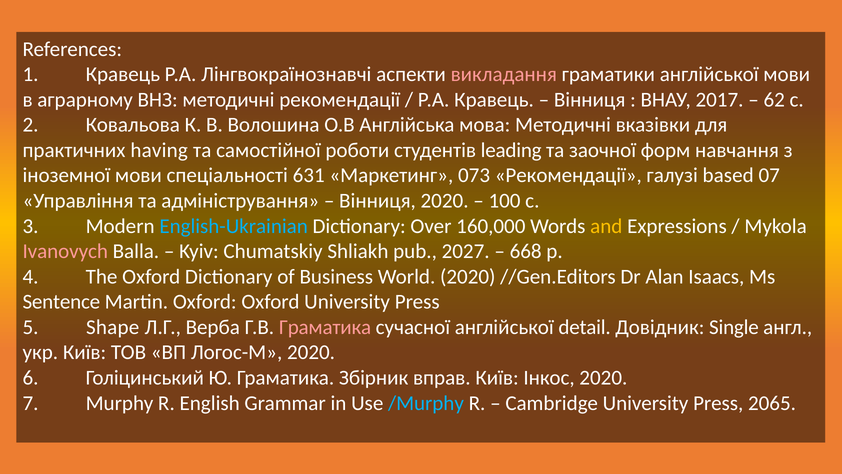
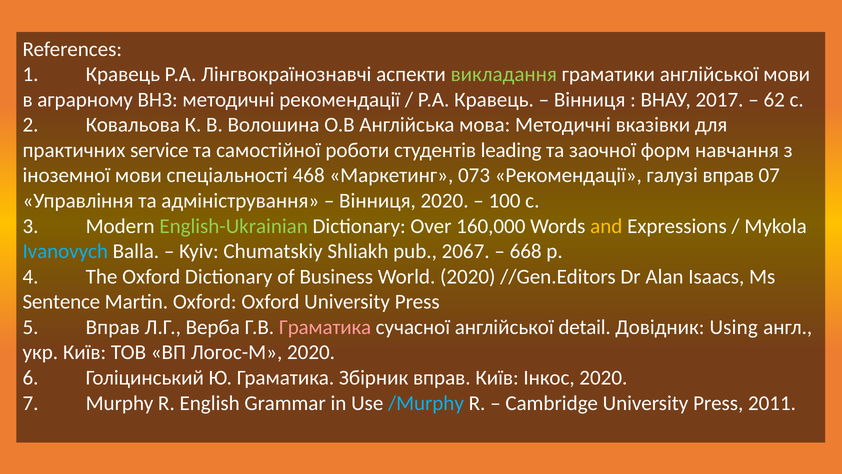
викладання colour: pink -> light green (504, 74)
having: having -> service (159, 150)
631: 631 -> 468 (309, 175)
галузі based: based -> вправ (728, 175)
English-Ukrainian colour: light blue -> light green (234, 226)
Ivanovych colour: pink -> light blue (65, 251)
2027: 2027 -> 2067 (466, 251)
5 Shape: Shape -> Вправ (113, 327)
Single: Single -> Using (734, 327)
2065: 2065 -> 2011 (772, 403)
